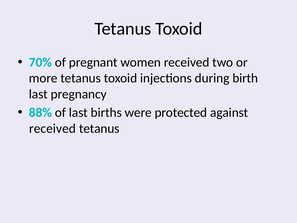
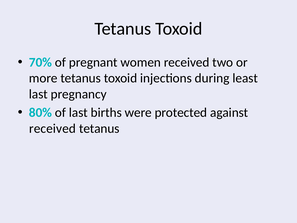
birth: birth -> least (245, 78)
88%: 88% -> 80% (40, 112)
